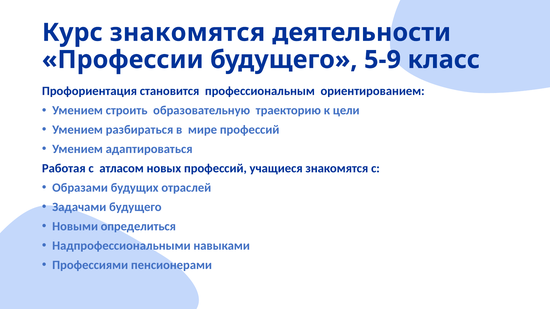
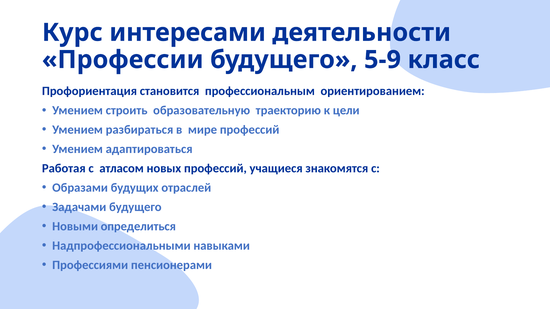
Курс знакомятся: знакомятся -> интересами (188, 33)
